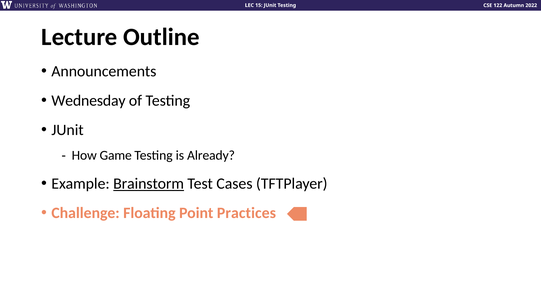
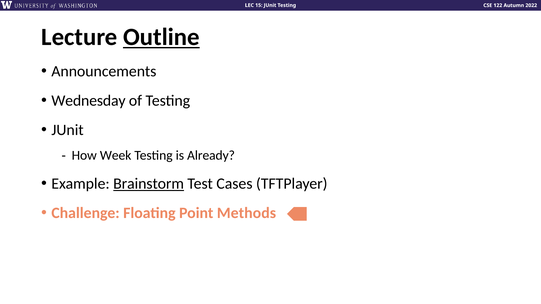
Outline underline: none -> present (161, 37)
Game: Game -> Week (116, 156)
Practices: Practices -> Methods (246, 213)
